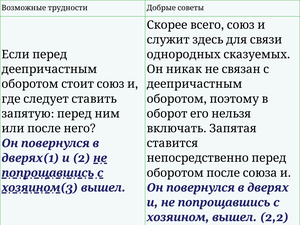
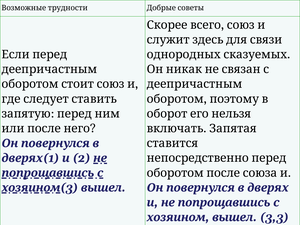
2,2: 2,2 -> 3,3 (274, 217)
